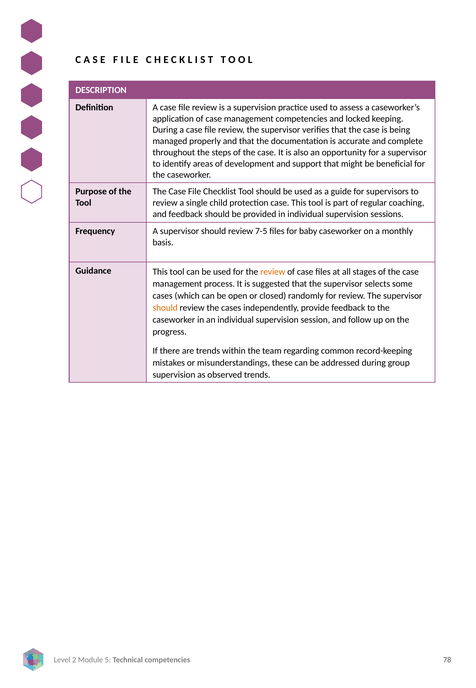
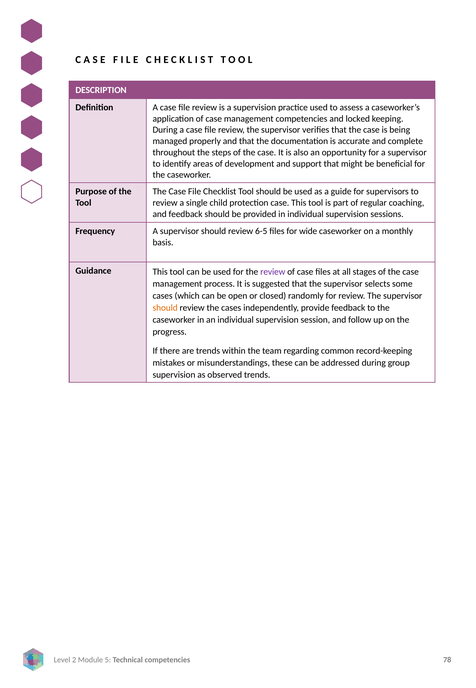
7-5: 7-5 -> 6-5 (261, 231)
baby: baby -> wide (308, 231)
review colour: orange -> purple (273, 272)
